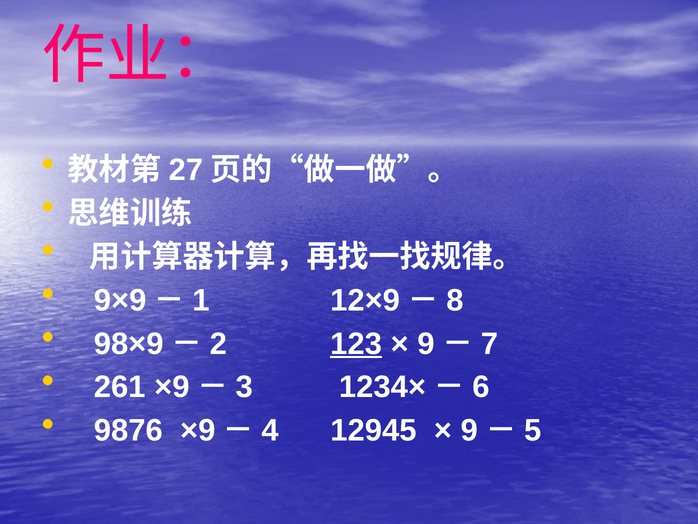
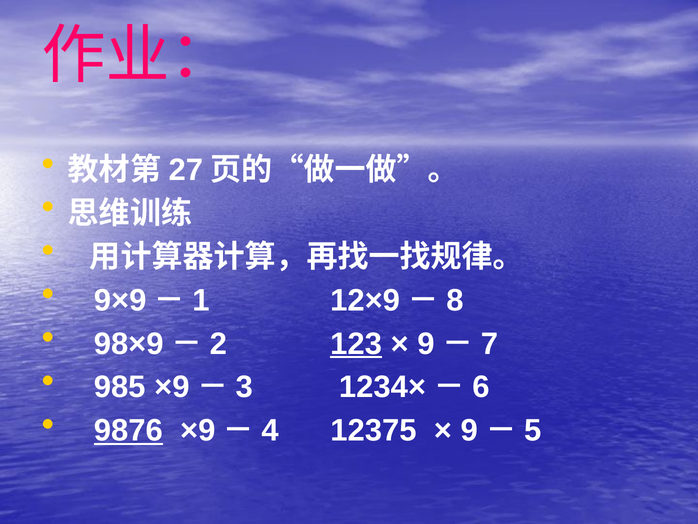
261: 261 -> 985 (120, 387)
9876 underline: none -> present (128, 430)
12945: 12945 -> 12375 (373, 430)
